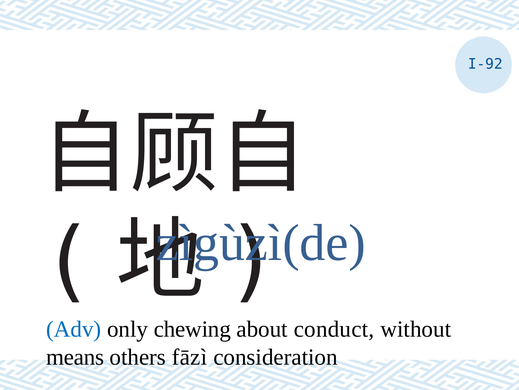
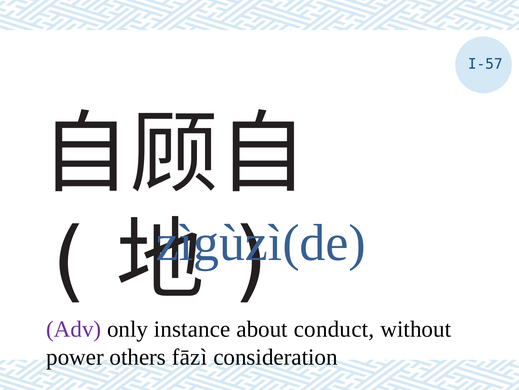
I-92: I-92 -> I-57 (485, 64)
Adv colour: blue -> purple (74, 329)
chewing: chewing -> instance (192, 329)
means: means -> power (75, 356)
